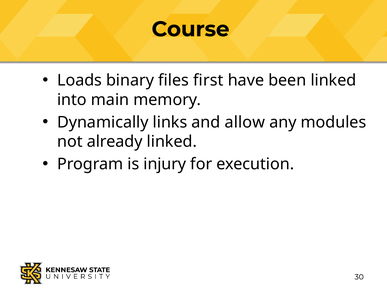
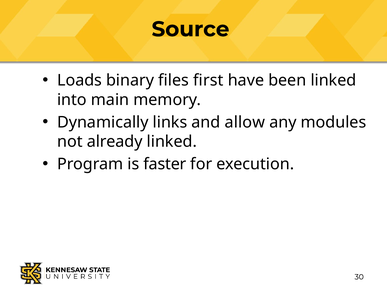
Course: Course -> Source (190, 29)
injury: injury -> faster (165, 164)
